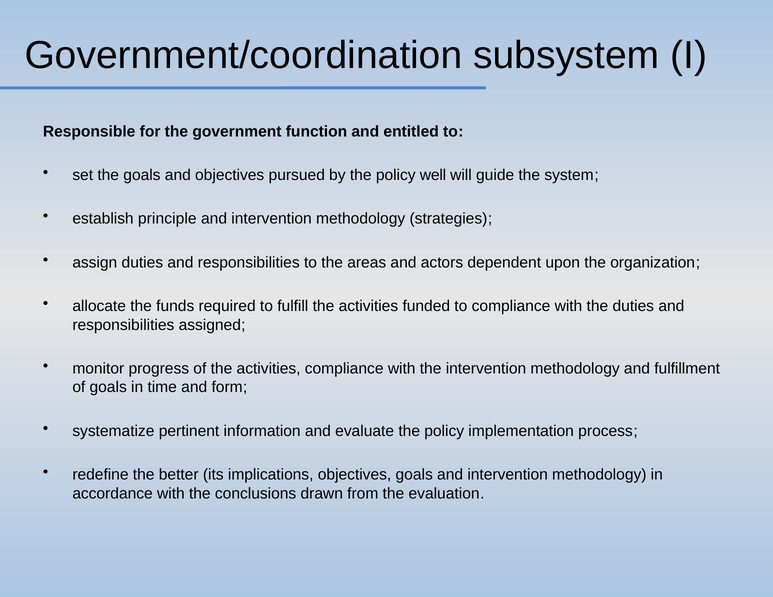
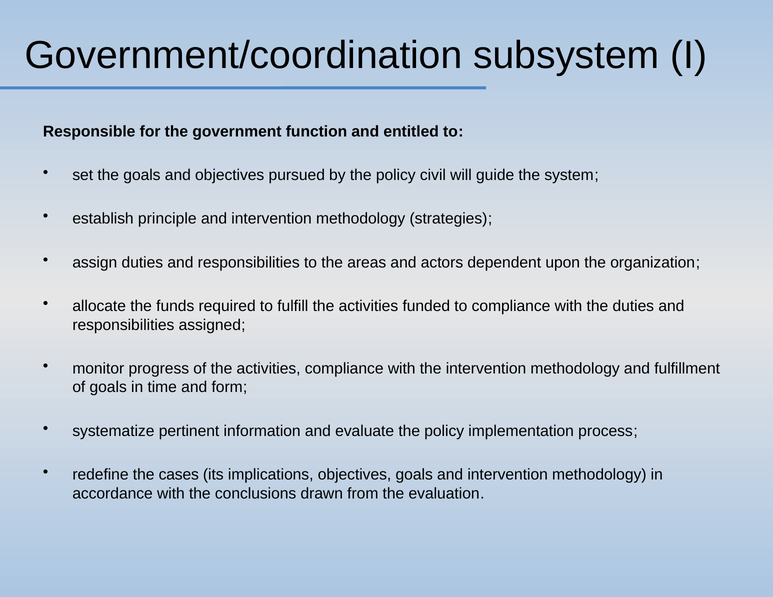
well: well -> civil (433, 175)
better: better -> cases (179, 475)
